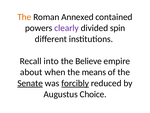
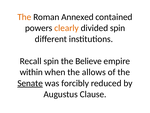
clearly colour: purple -> orange (67, 28)
Recall into: into -> spin (51, 61)
about: about -> within (31, 72)
means: means -> allows (94, 72)
forcibly underline: present -> none (75, 83)
Choice: Choice -> Clause (93, 94)
